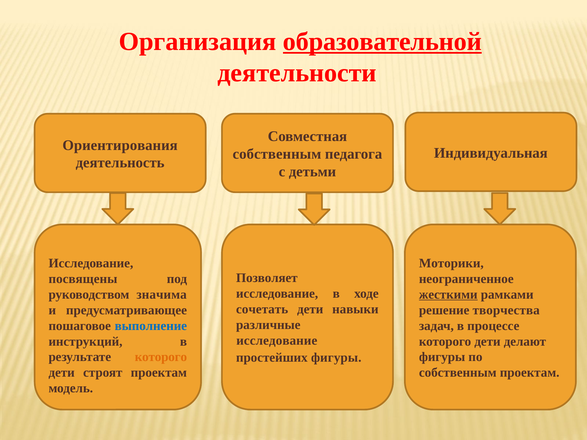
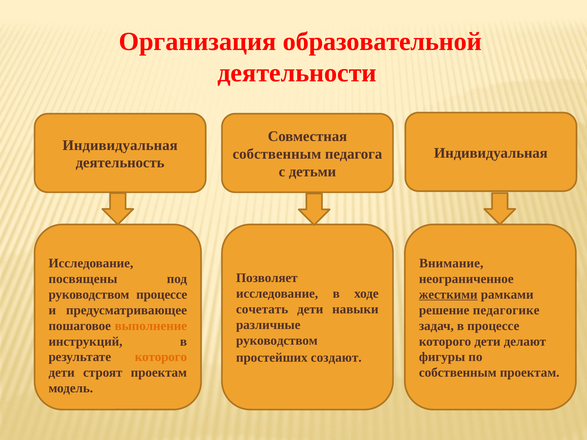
образовательной underline: present -> none (382, 42)
Ориентирования: Ориентирования -> Индивидуальная (120, 145)
Моторики: Моторики -> Внимание (451, 263)
руководством значима: значима -> процессе (162, 295)
творчества: творчества -> педагогике (506, 310)
выполнение colour: blue -> orange (151, 326)
исследование: исследование -> руководством (277, 341)
простейших фигуры: фигуры -> создают (336, 358)
